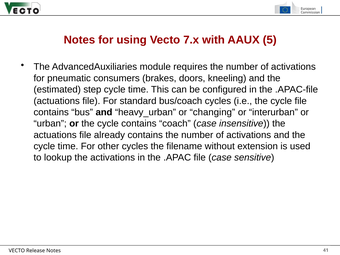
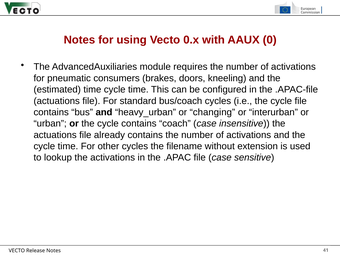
7.x: 7.x -> 0.x (191, 40)
5: 5 -> 0 (270, 40)
estimated step: step -> time (92, 90)
